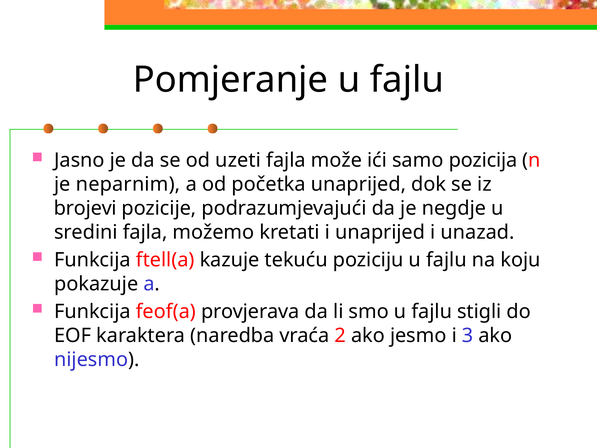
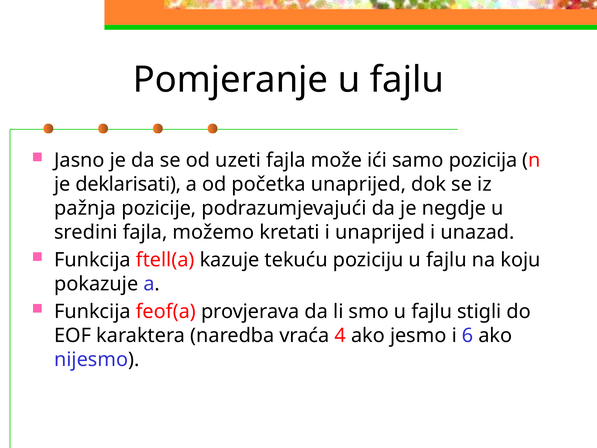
neparnim: neparnim -> deklarisati (128, 184)
brojevi: brojevi -> pažnja (85, 208)
2: 2 -> 4 (340, 335)
3: 3 -> 6 (468, 335)
